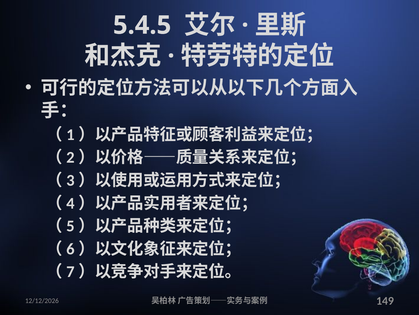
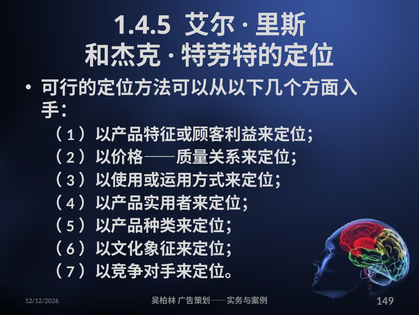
5.4.5: 5.4.5 -> 1.4.5 (142, 25)
